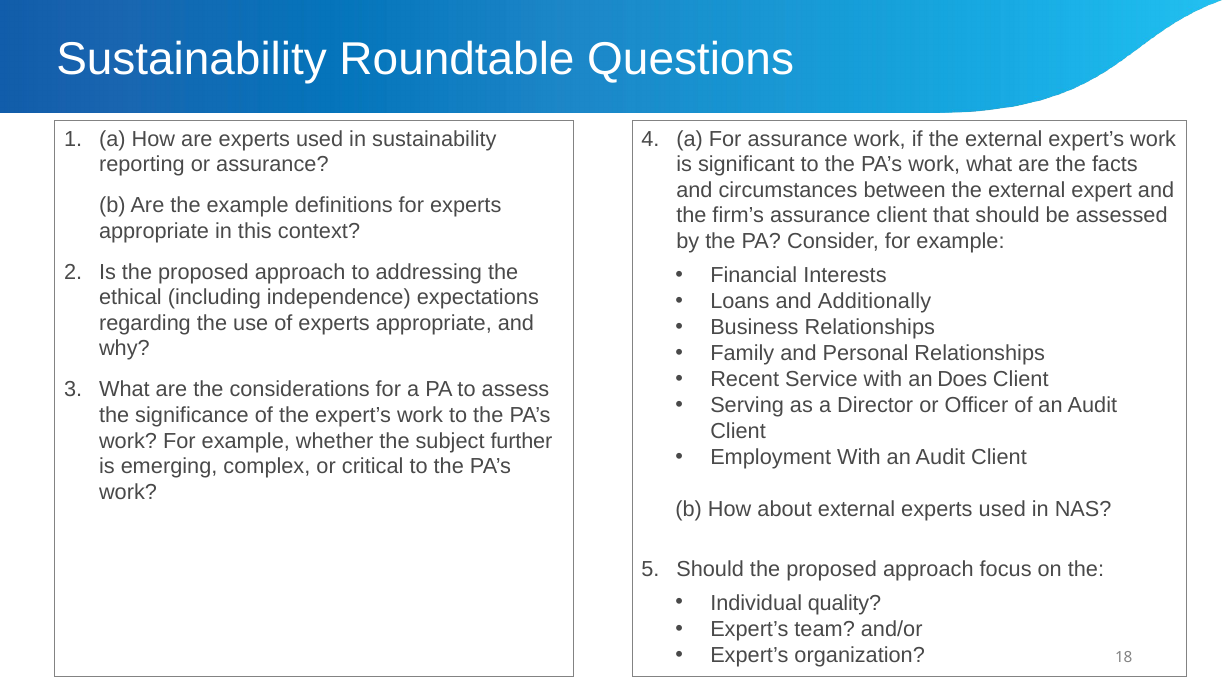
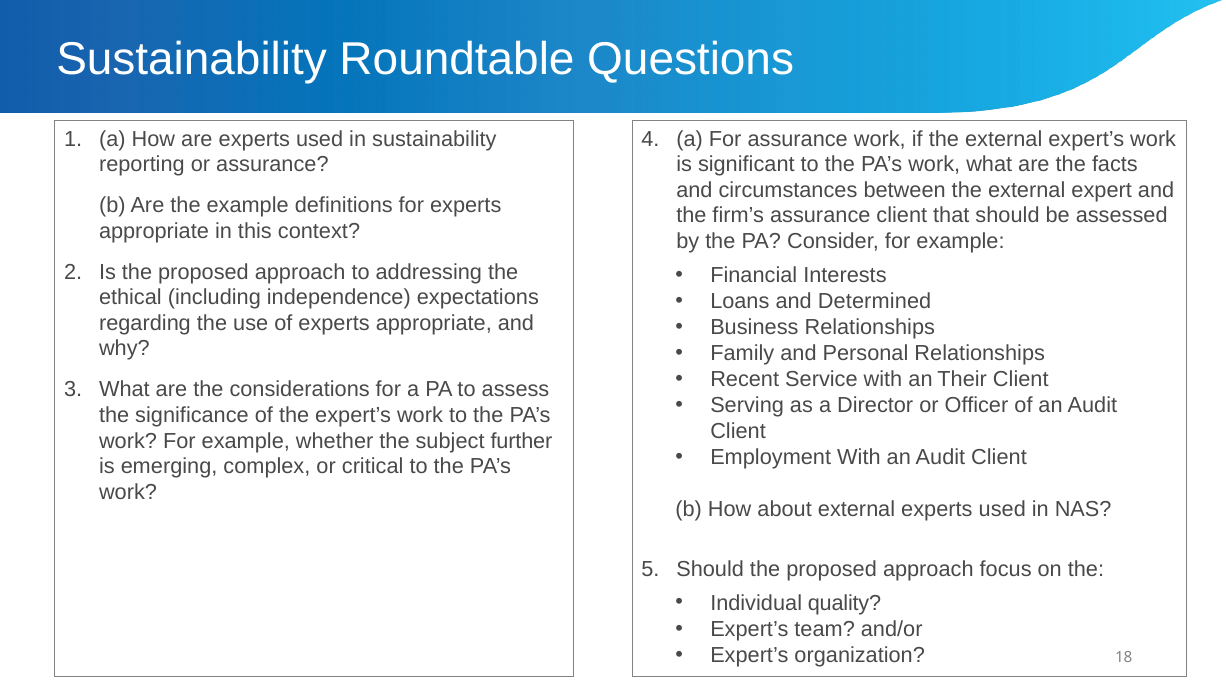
Additionally: Additionally -> Determined (875, 301)
Does: Does -> Their (962, 379)
